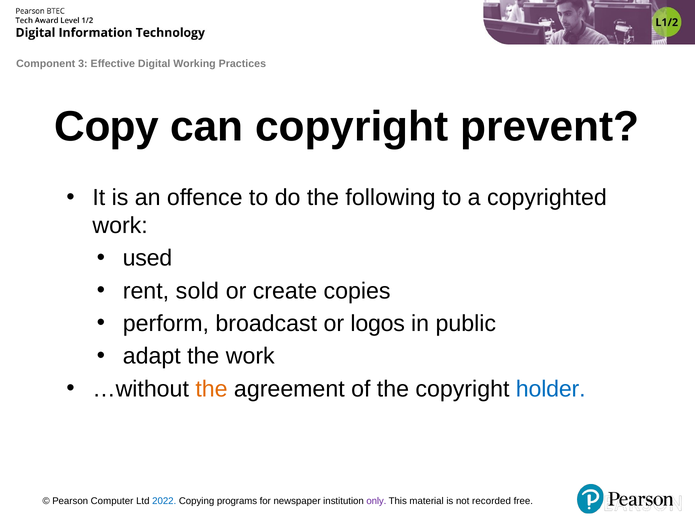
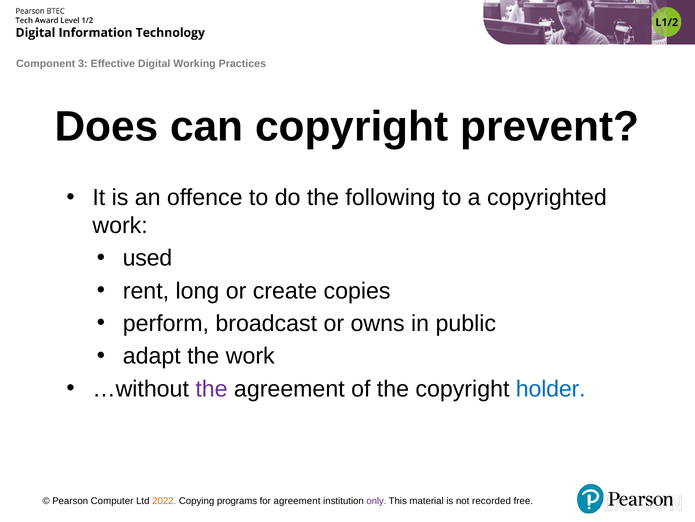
Copy: Copy -> Does (106, 127)
sold: sold -> long (197, 291)
logos: logos -> owns (378, 323)
the colour: orange -> purple (212, 388)
2022 colour: blue -> orange (164, 500)
for newspaper: newspaper -> agreement (297, 500)
